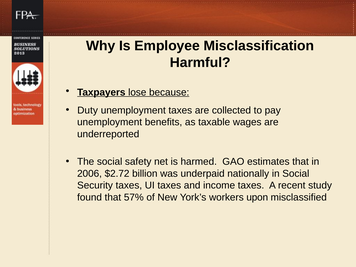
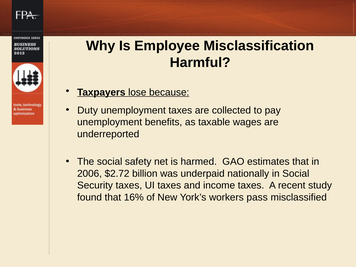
57%: 57% -> 16% (134, 197)
upon: upon -> pass (257, 197)
